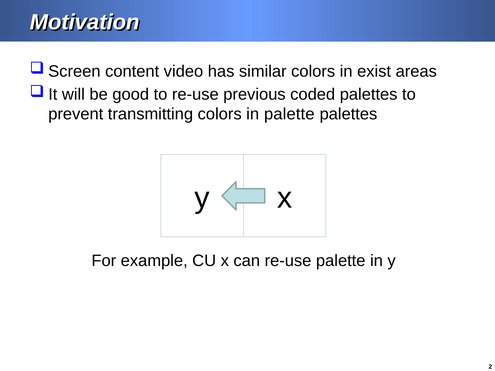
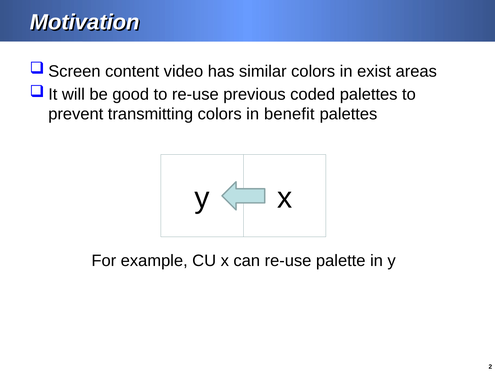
in palette: palette -> benefit (289, 114)
